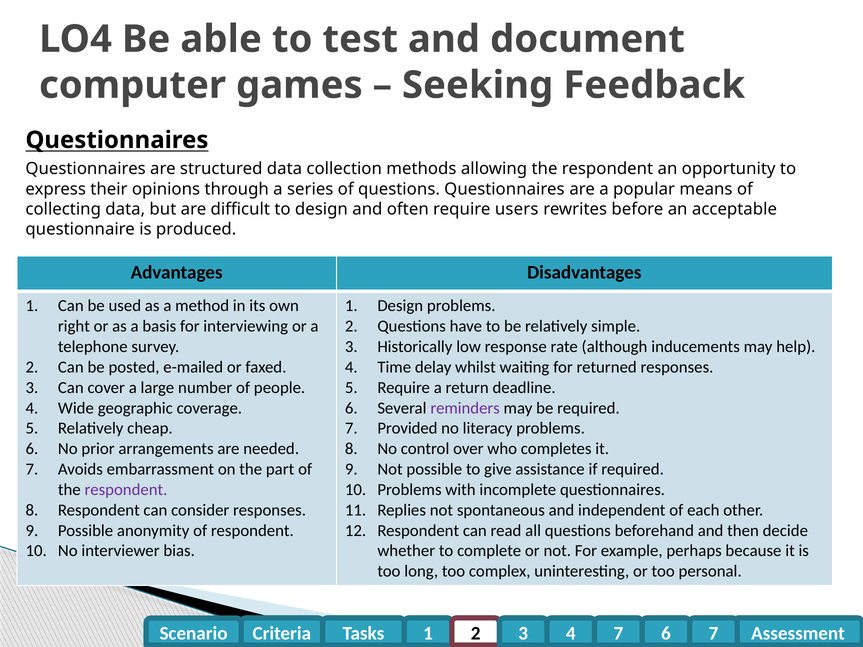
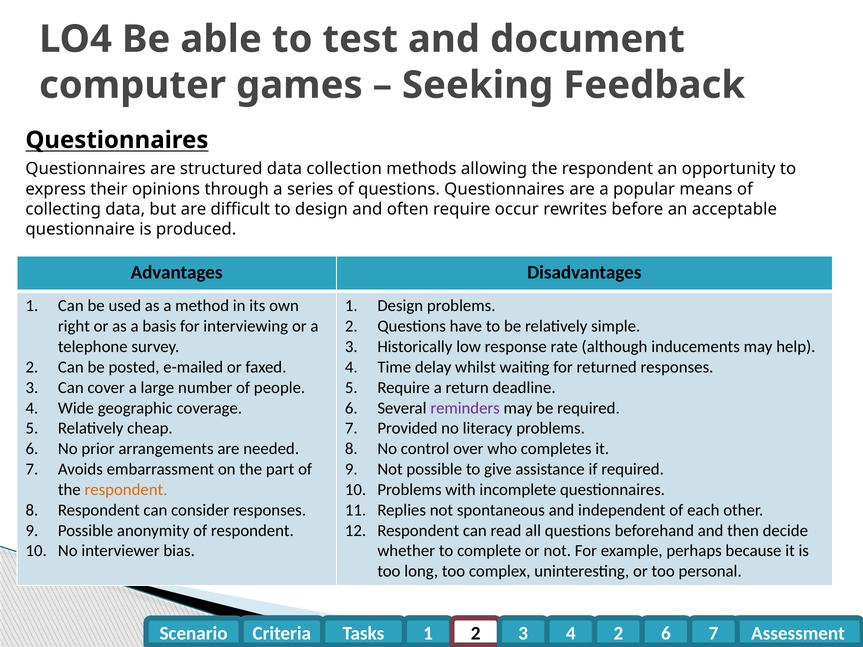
users: users -> occur (517, 209)
respondent colour: purple -> orange (126, 490)
4 7: 7 -> 2 (618, 634)
